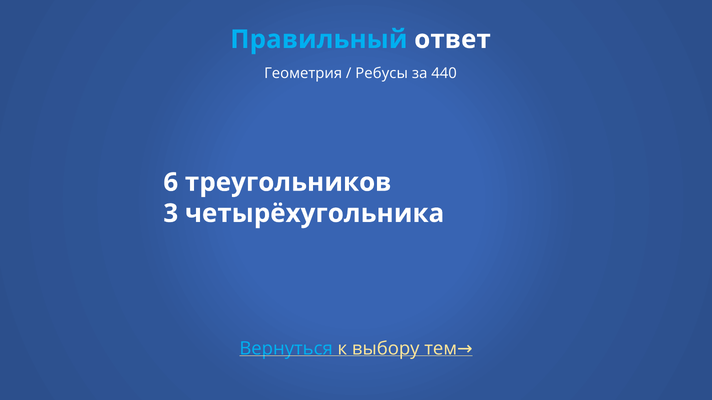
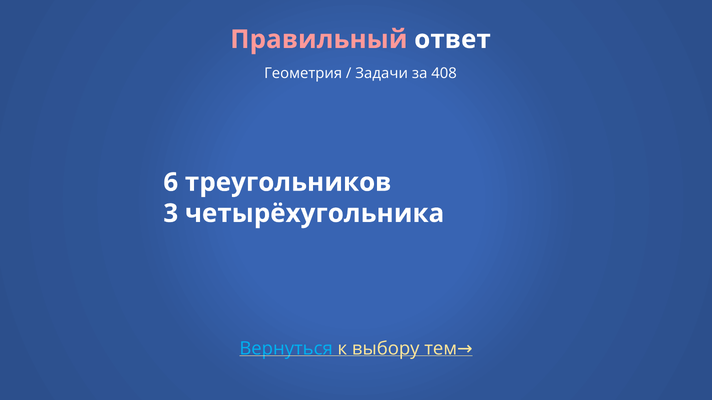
Правильный colour: light blue -> pink (319, 39)
Ребусы: Ребусы -> Задачи (382, 74)
440: 440 -> 408 (444, 74)
